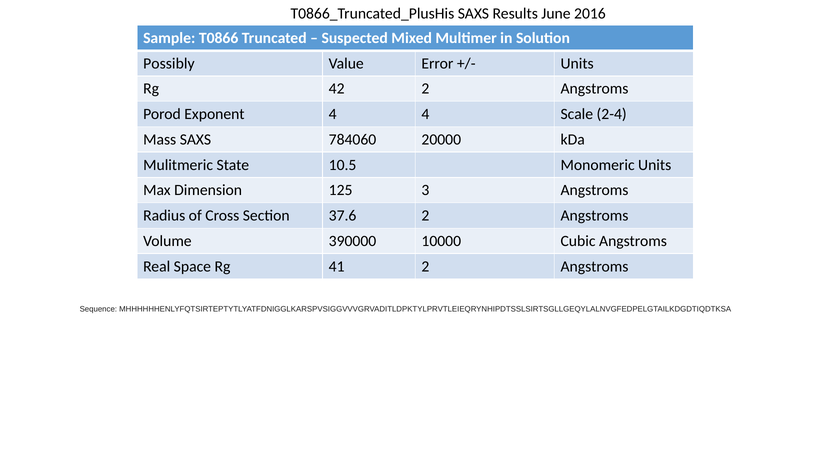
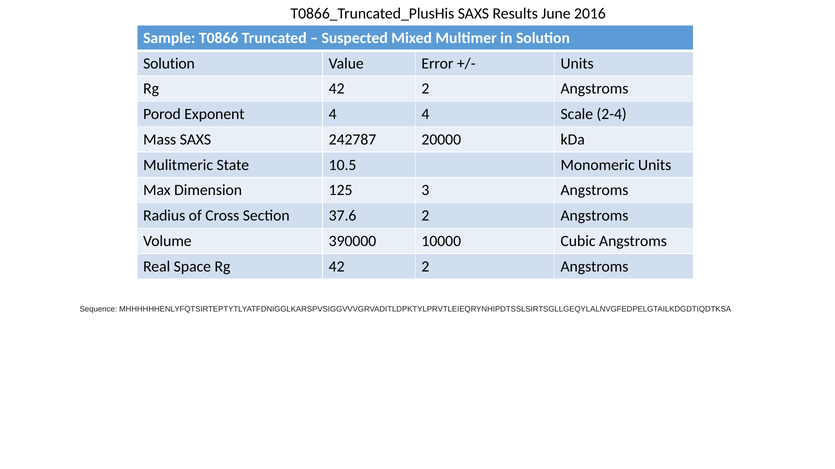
Possibly: Possibly -> Solution (169, 64)
784060: 784060 -> 242787 (352, 140)
Space Rg 41: 41 -> 42 (337, 267)
